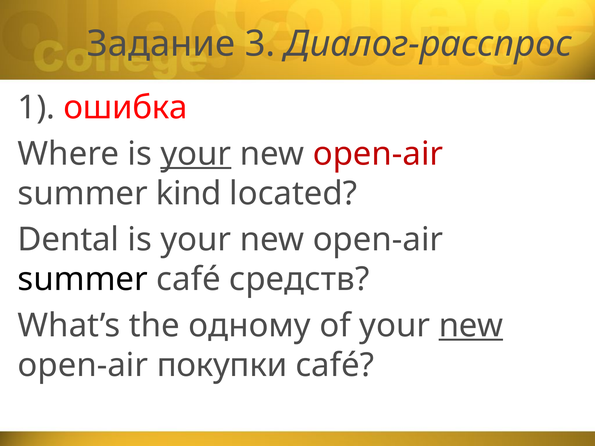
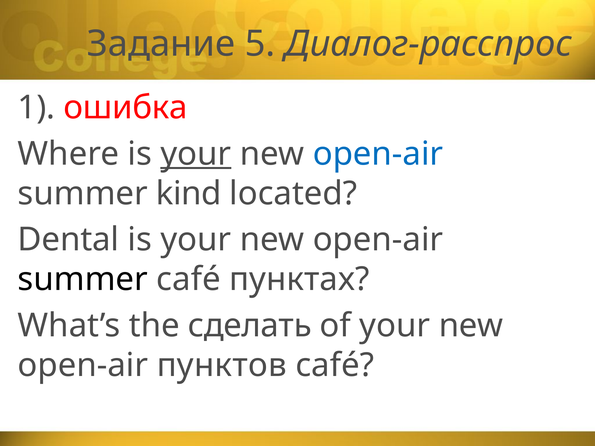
3: 3 -> 5 (260, 44)
open-air colour: red -> blue (378, 154)
средств: средств -> пунктах (299, 280)
одному: одному -> сделать (250, 326)
new underline: present -> none (471, 326)
покупки: покупки -> пунктов (222, 365)
